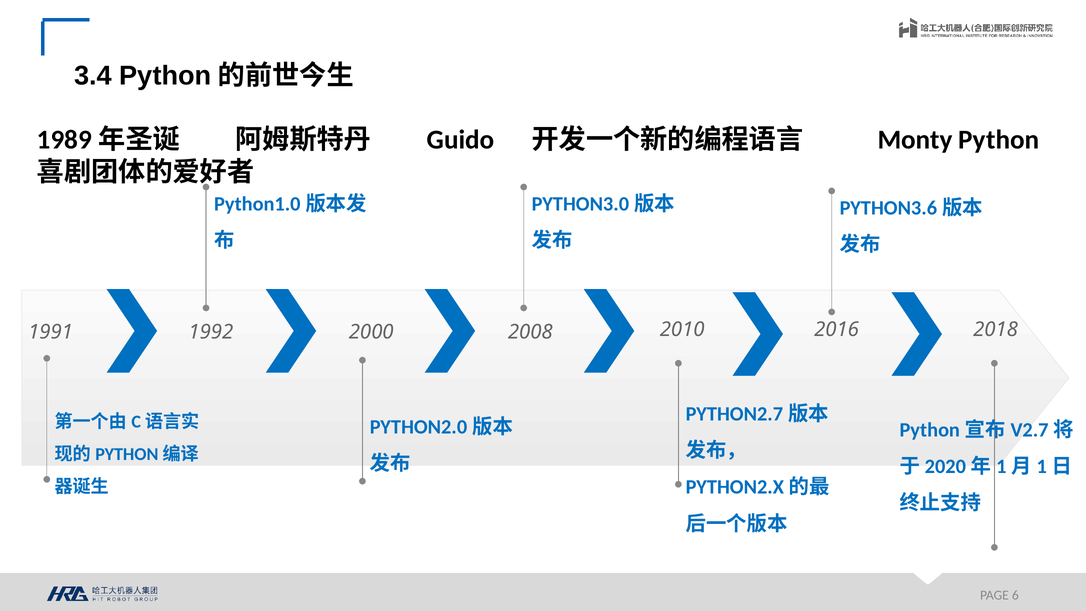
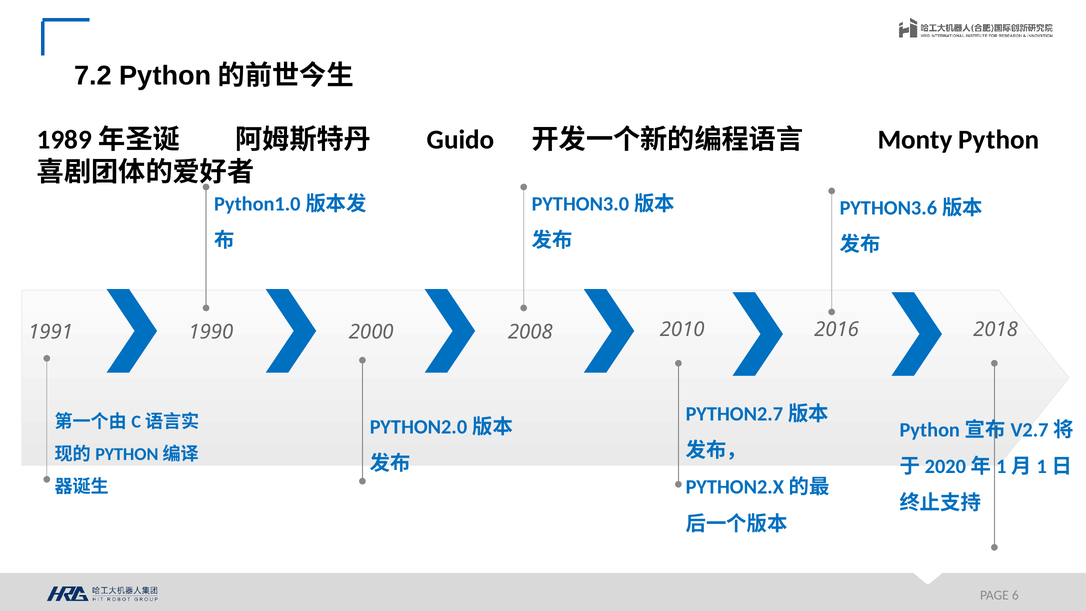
3.4: 3.4 -> 7.2 (93, 76)
1992: 1992 -> 1990 (211, 332)
